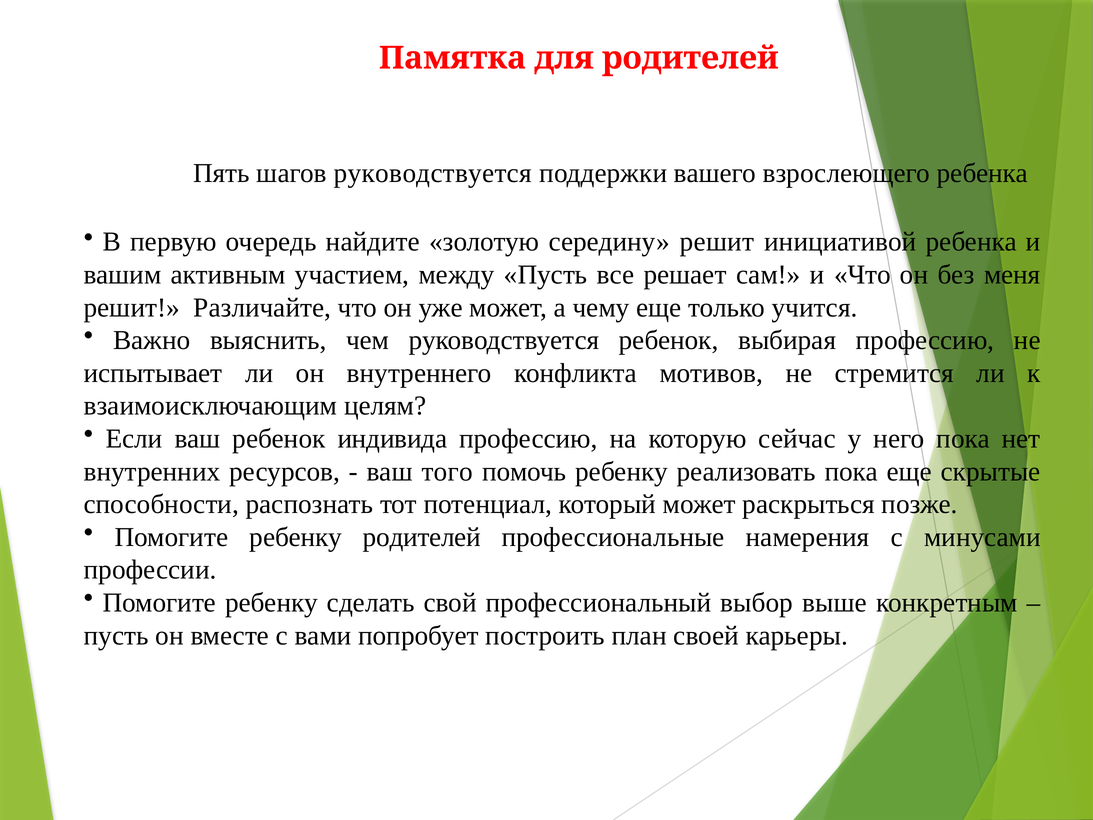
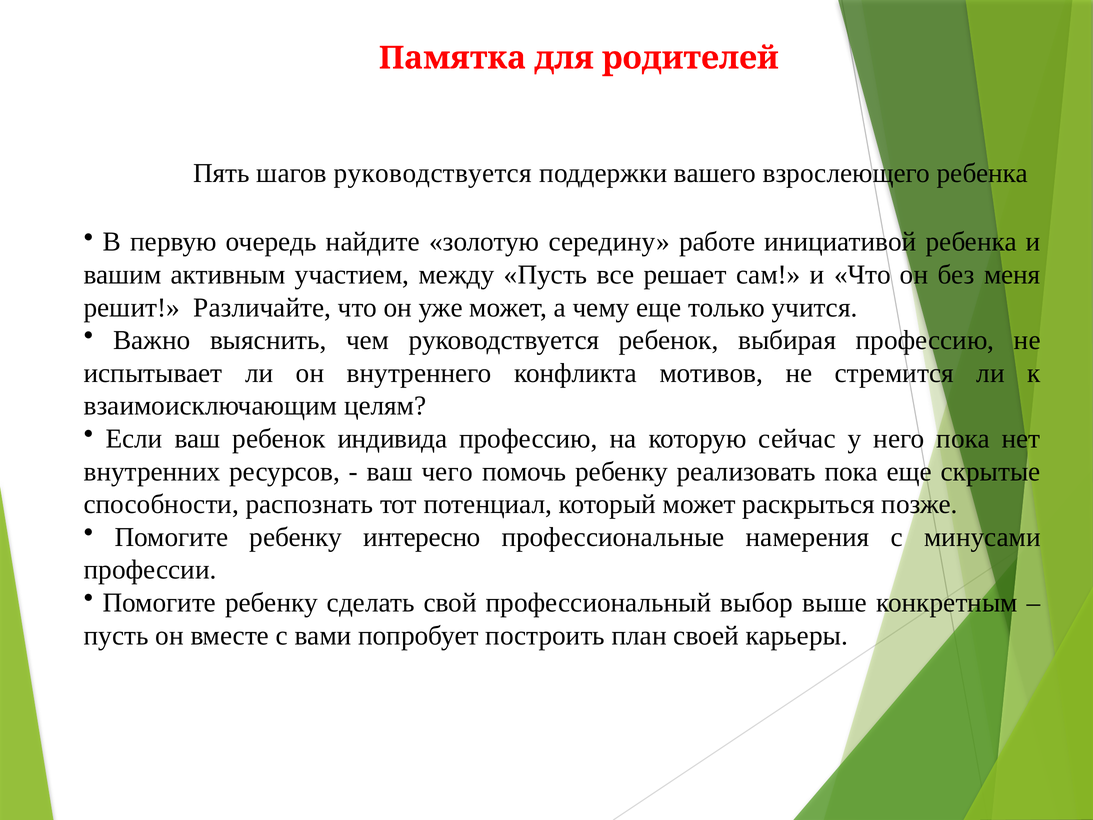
середину решит: решит -> работе (717, 242)
того: того -> чего (447, 471)
ребенку родителей: родителей -> интересно (422, 537)
